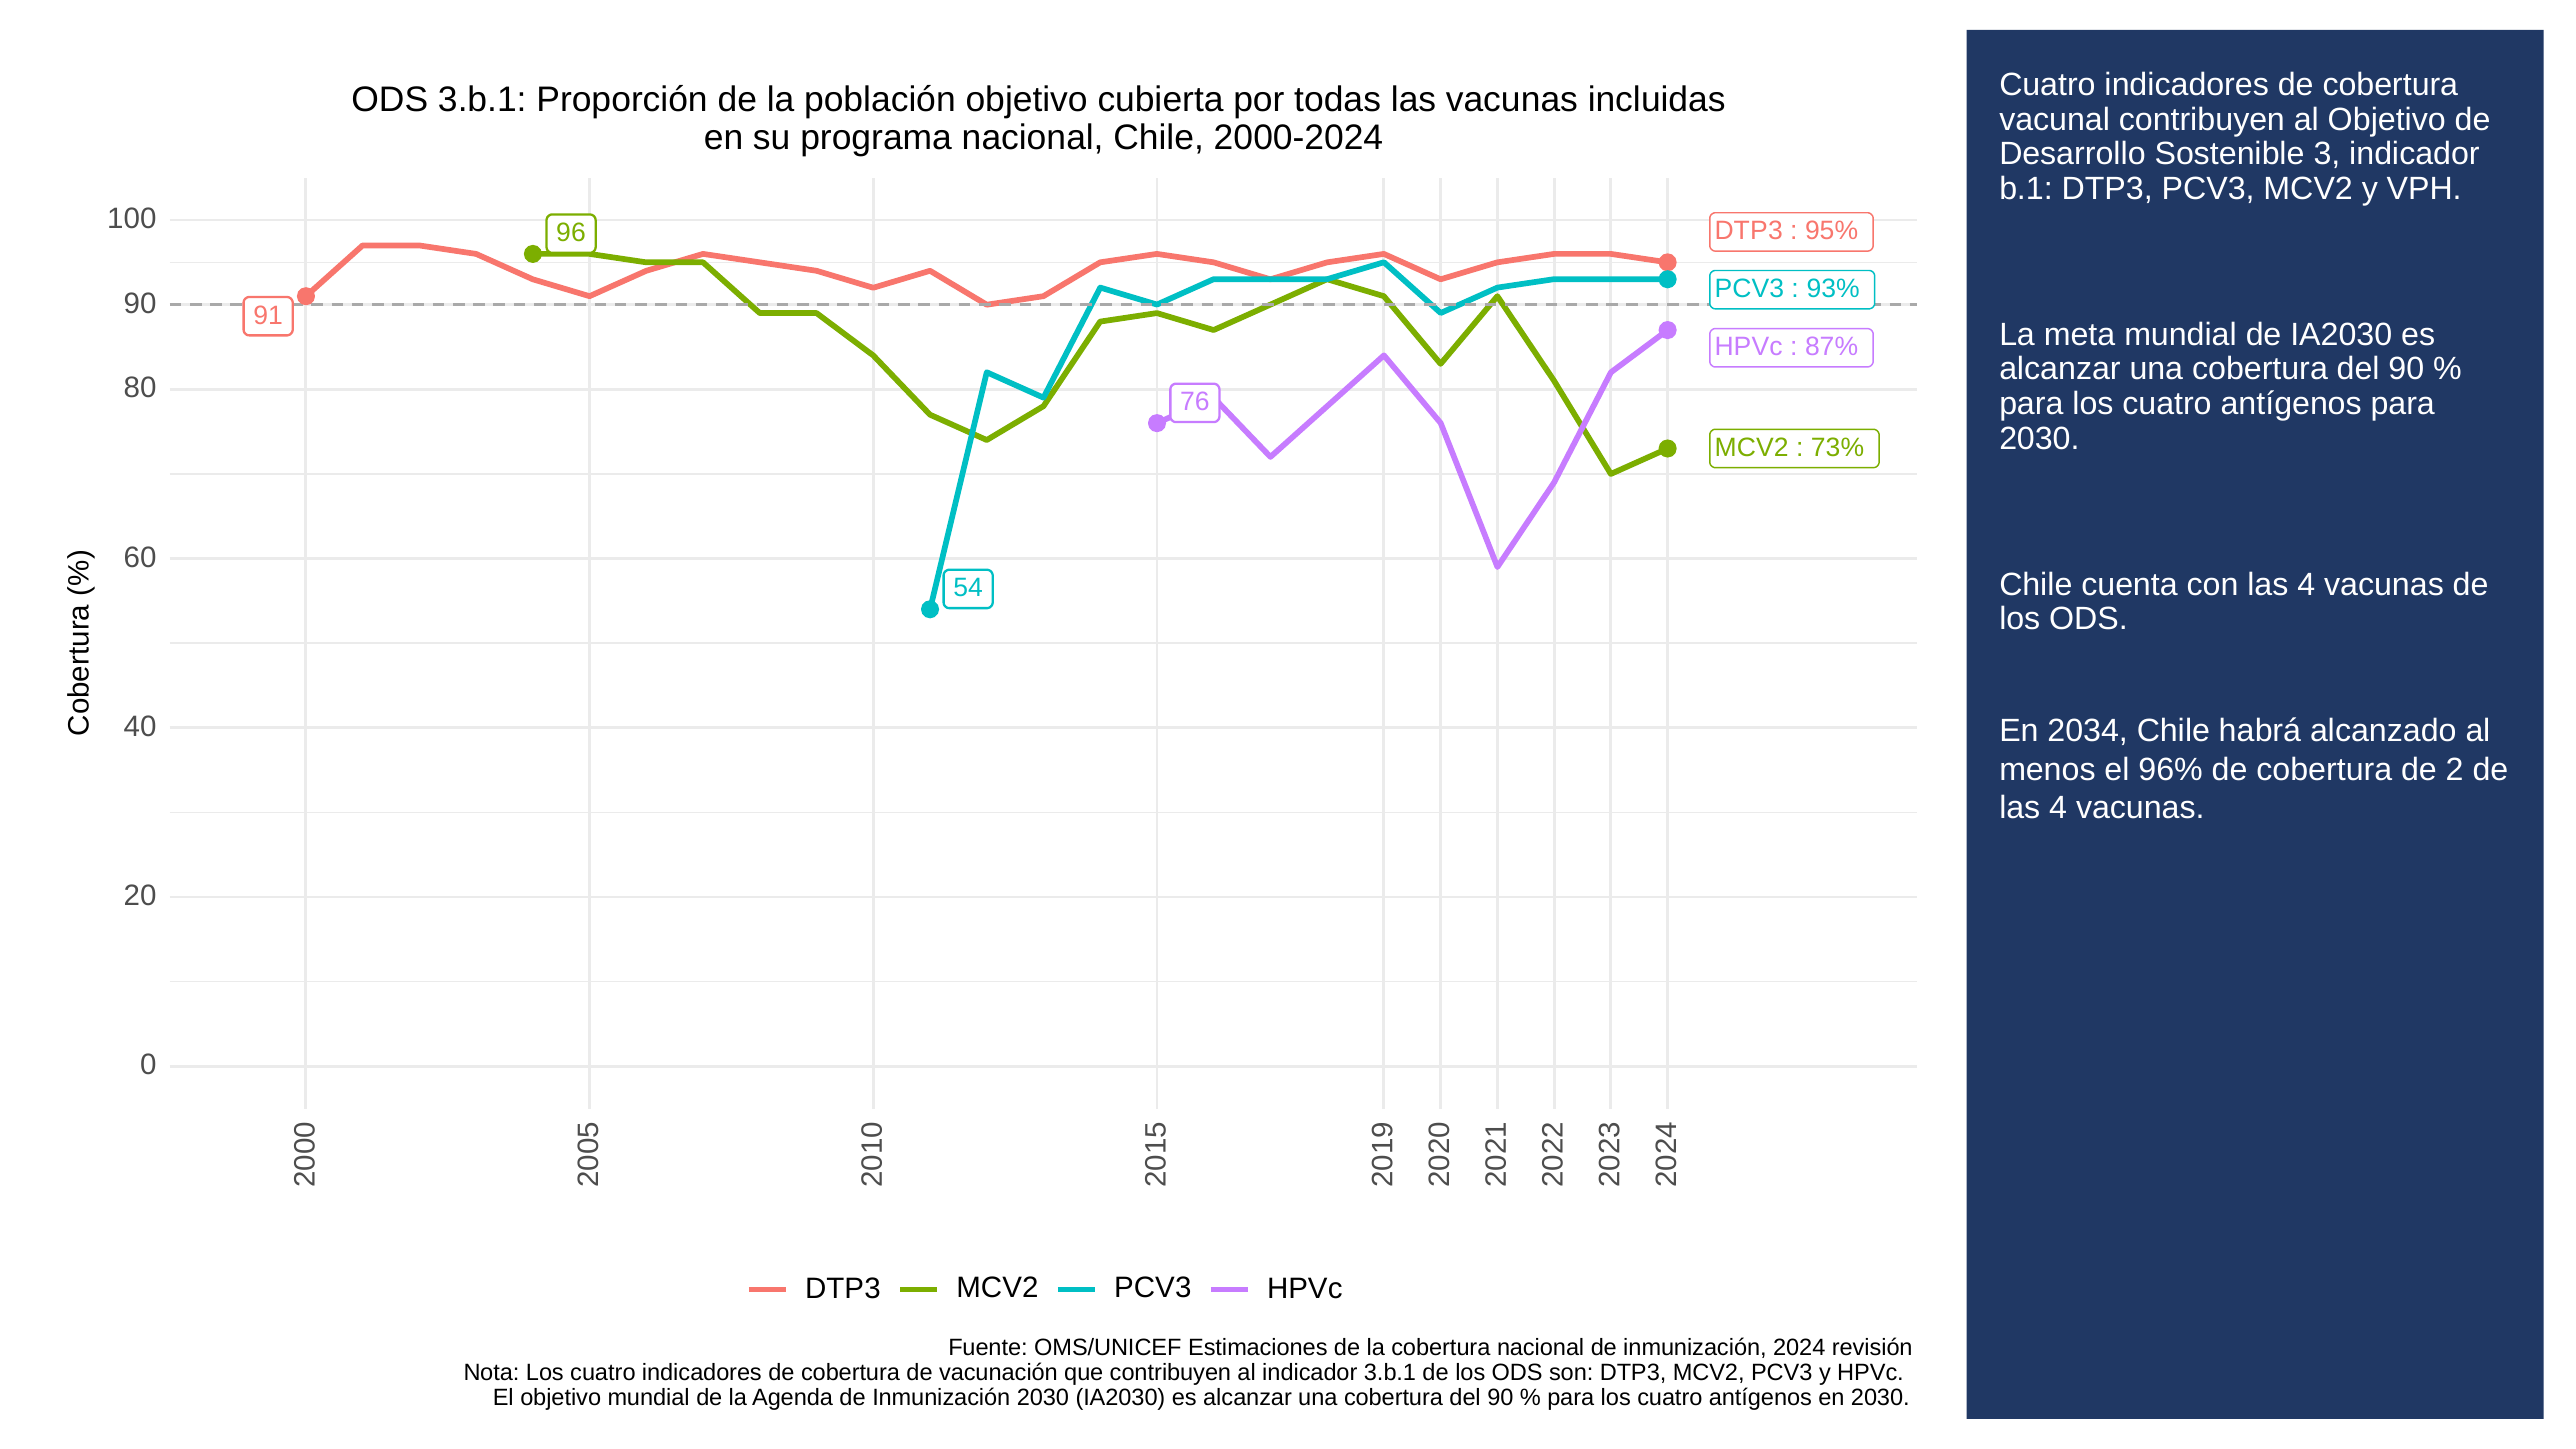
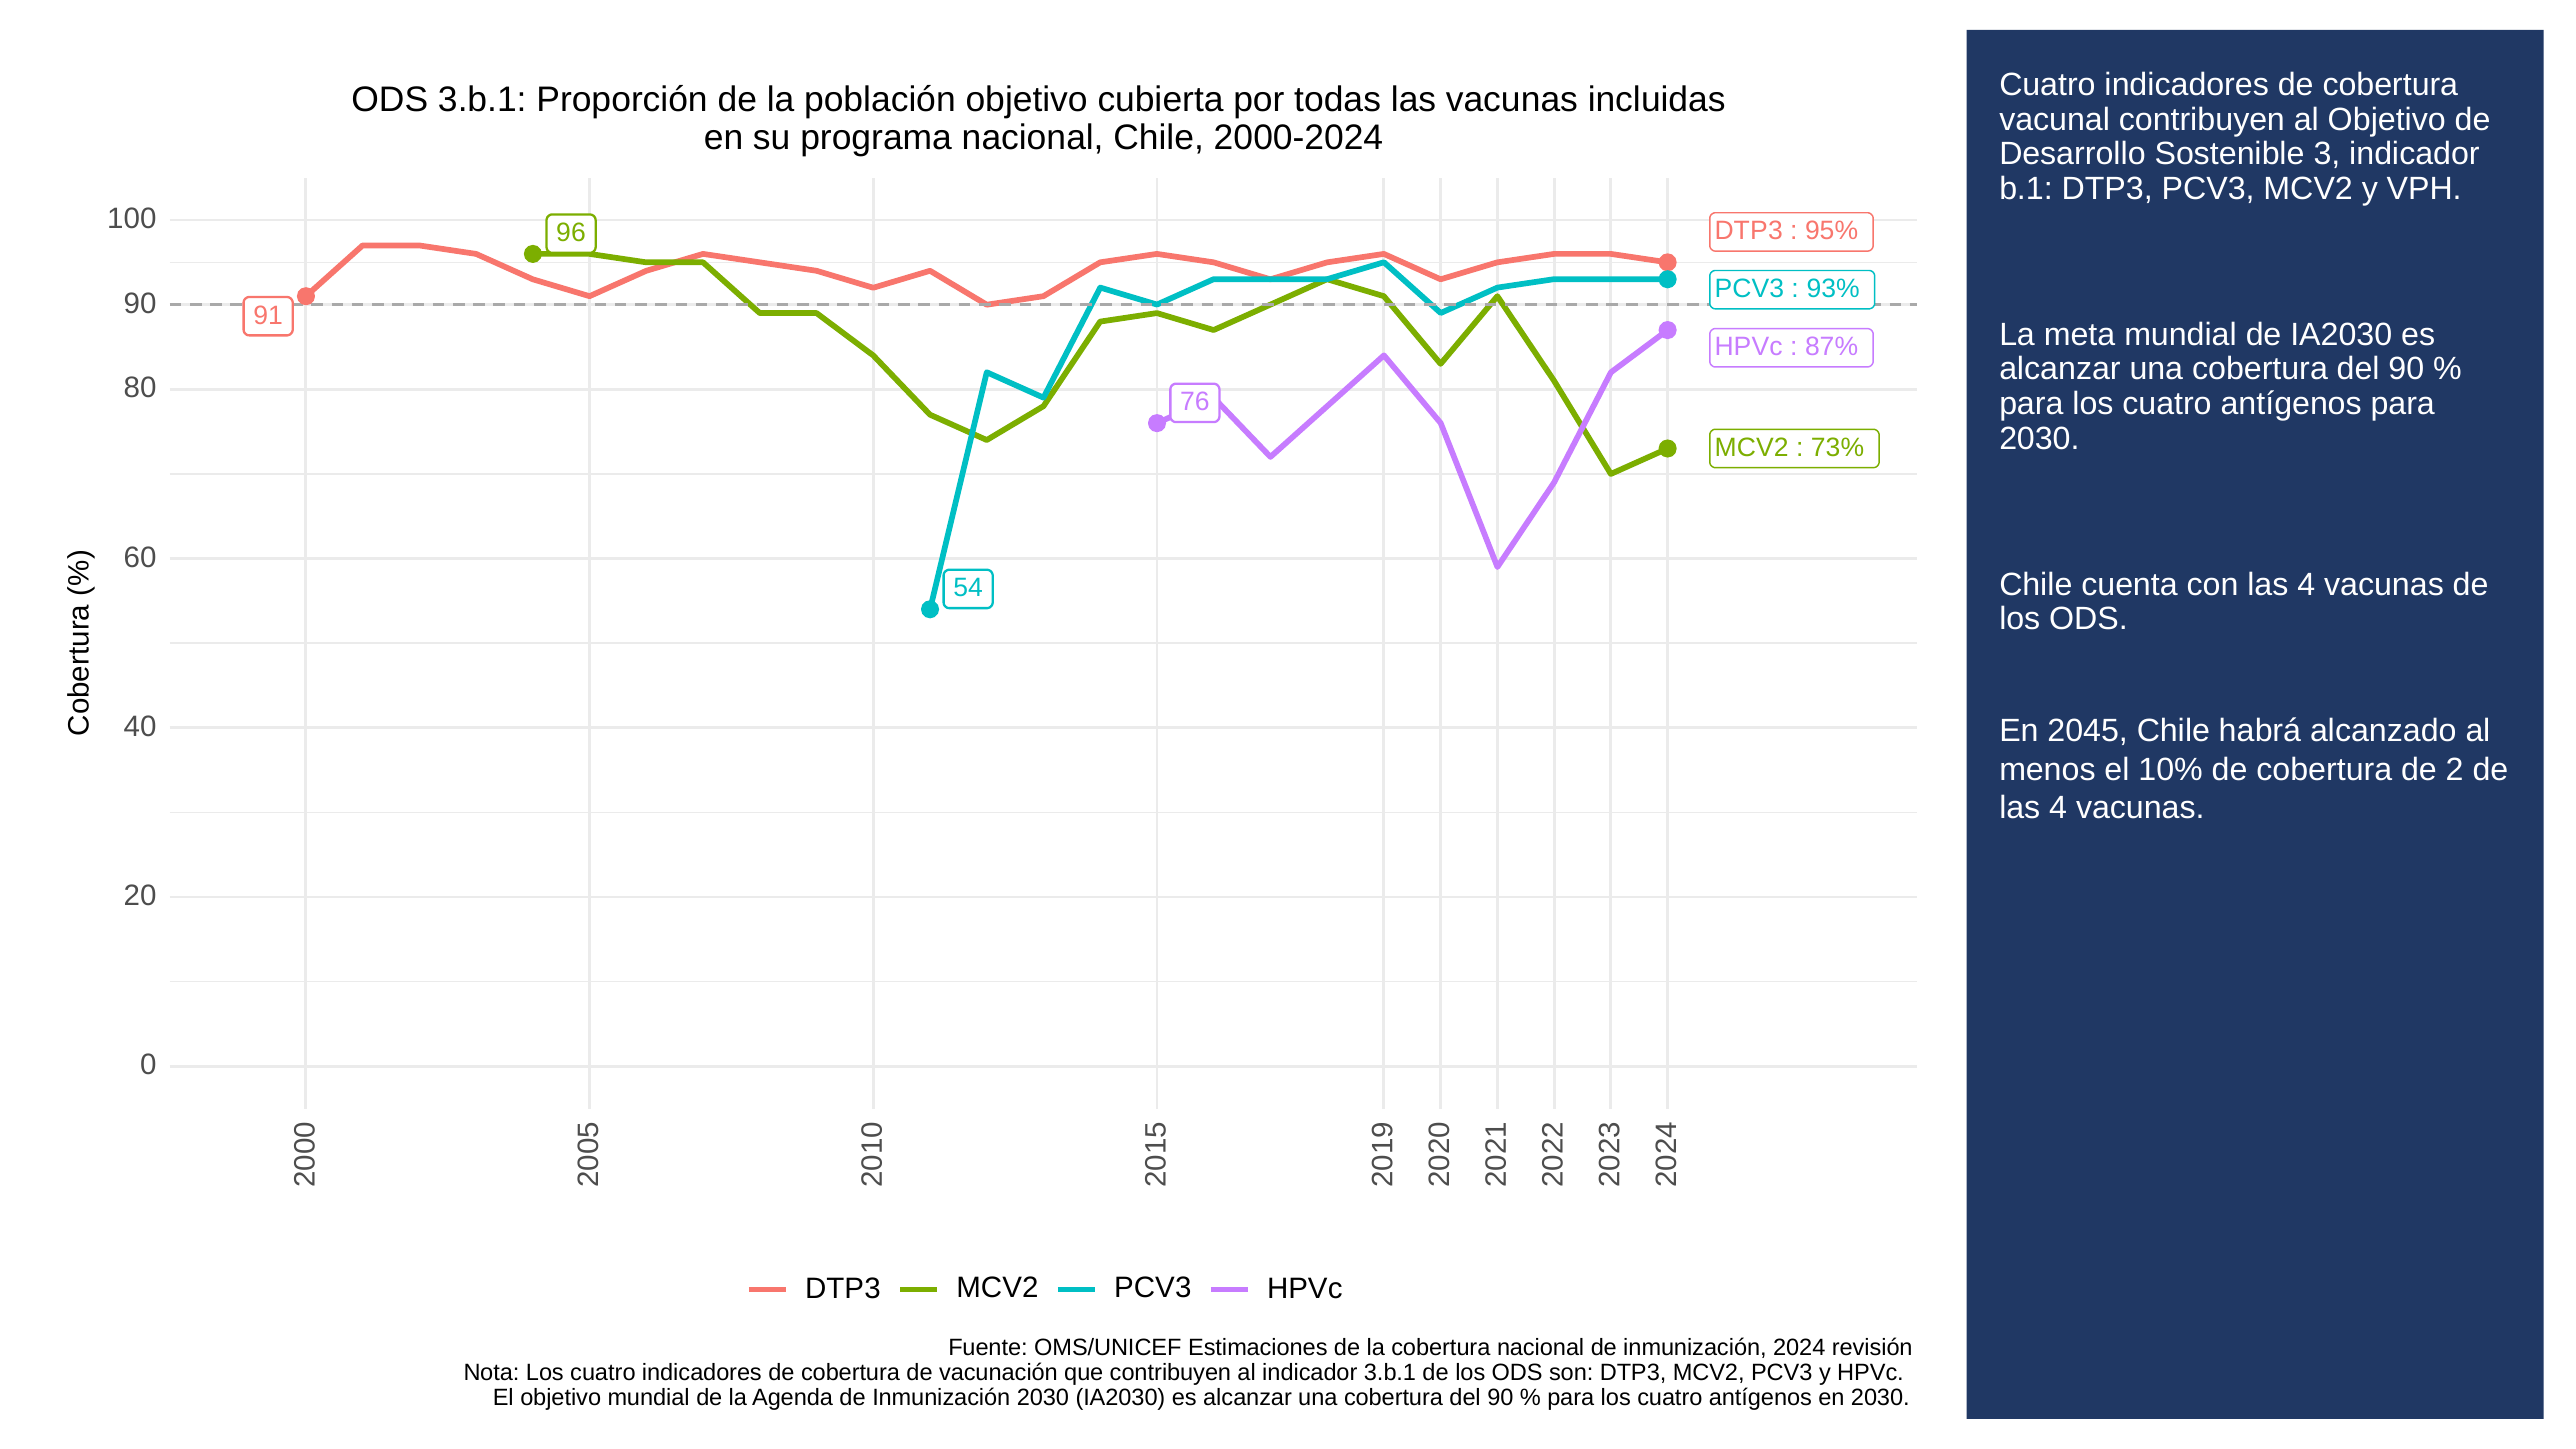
2034: 2034 -> 2045 (2088, 731)
96%: 96% -> 10% (2171, 770)
